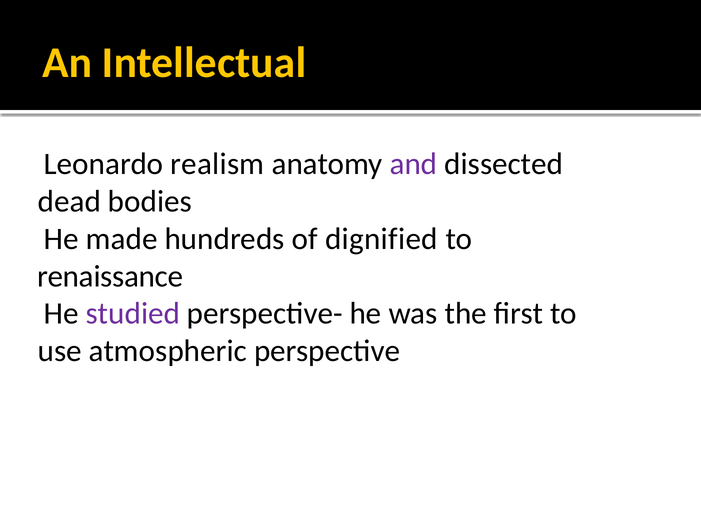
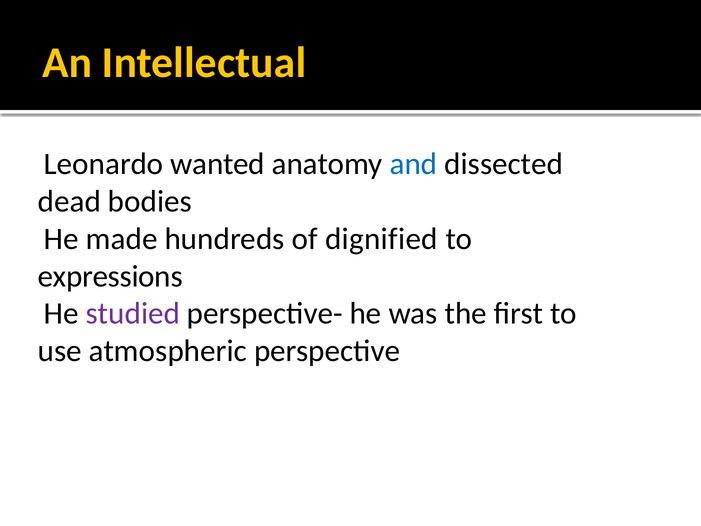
realism: realism -> wanted (218, 164)
and colour: purple -> blue (413, 164)
renaissance: renaissance -> expressions (110, 276)
